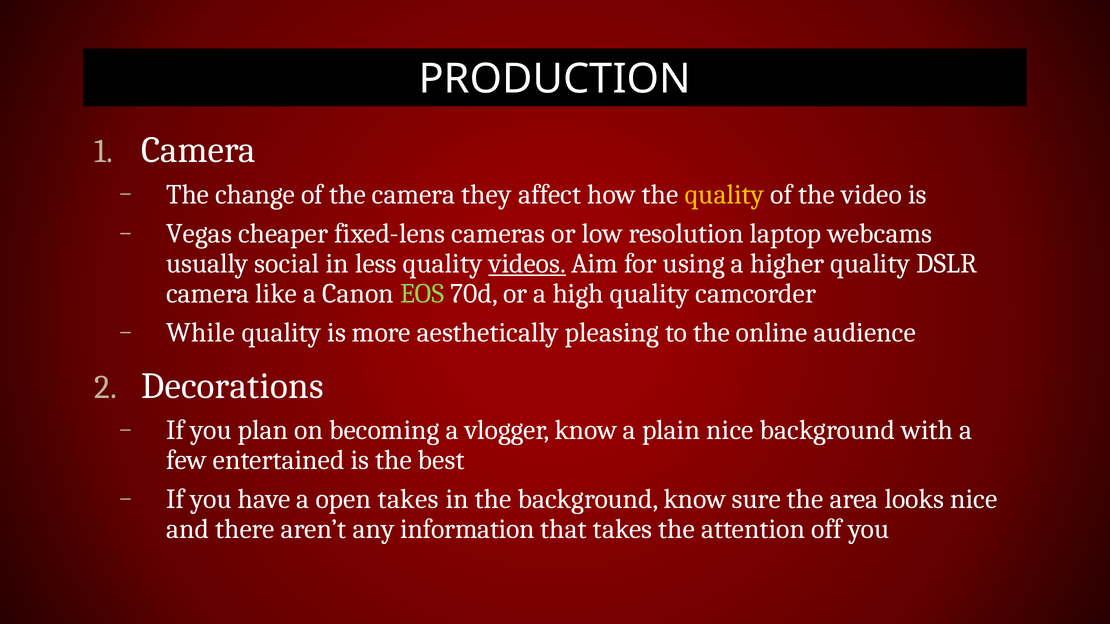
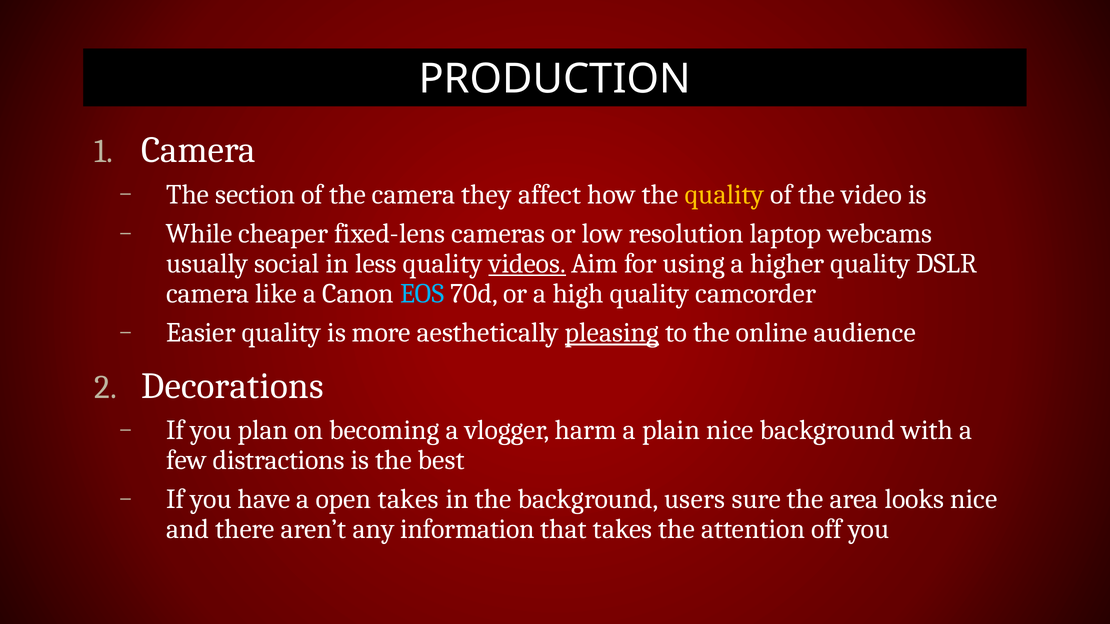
change: change -> section (255, 195)
Vegas: Vegas -> While (199, 234)
EOS colour: light green -> light blue (422, 294)
While: While -> Easier (201, 333)
pleasing underline: none -> present (612, 333)
vlogger know: know -> harm (586, 431)
entertained: entertained -> distractions (279, 461)
background know: know -> users (695, 500)
